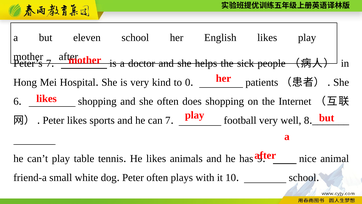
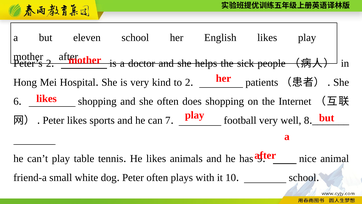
7: 7 -> 2 (49, 63)
to 0: 0 -> 2 (188, 82)
